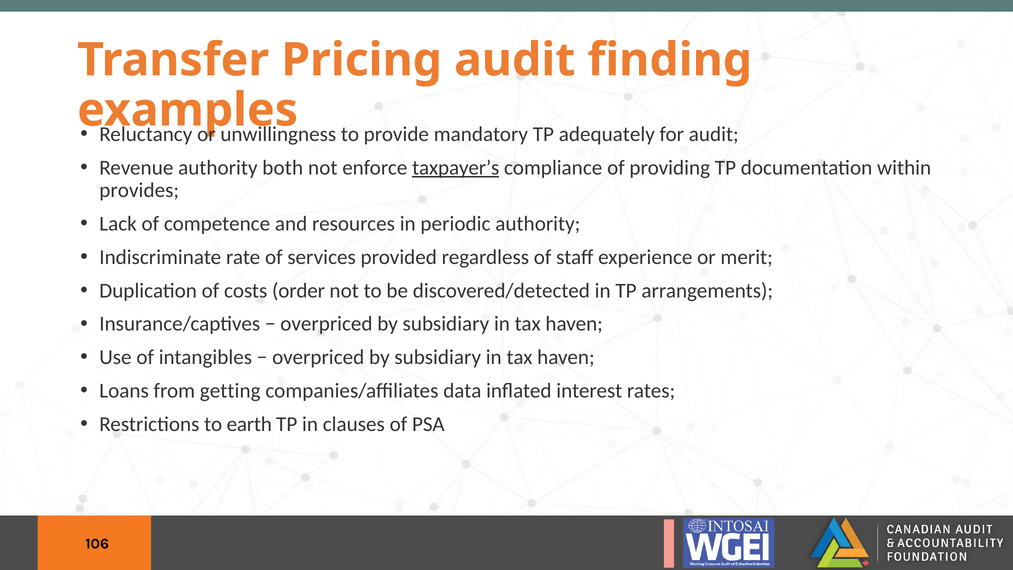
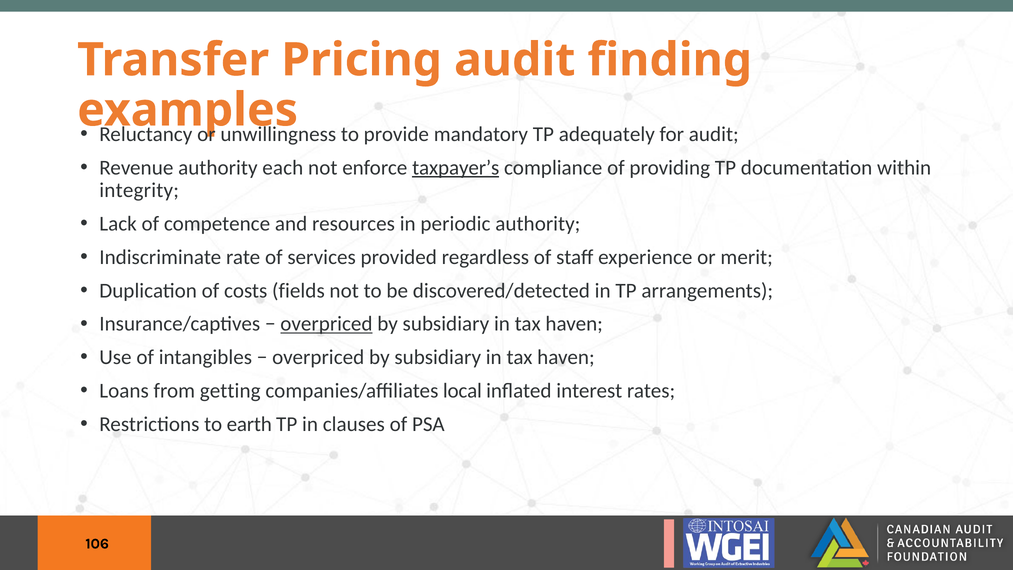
both: both -> each (283, 168)
provides: provides -> integrity (139, 190)
order: order -> fields (298, 290)
overpriced underline: none -> present (326, 324)
data: data -> local (462, 391)
